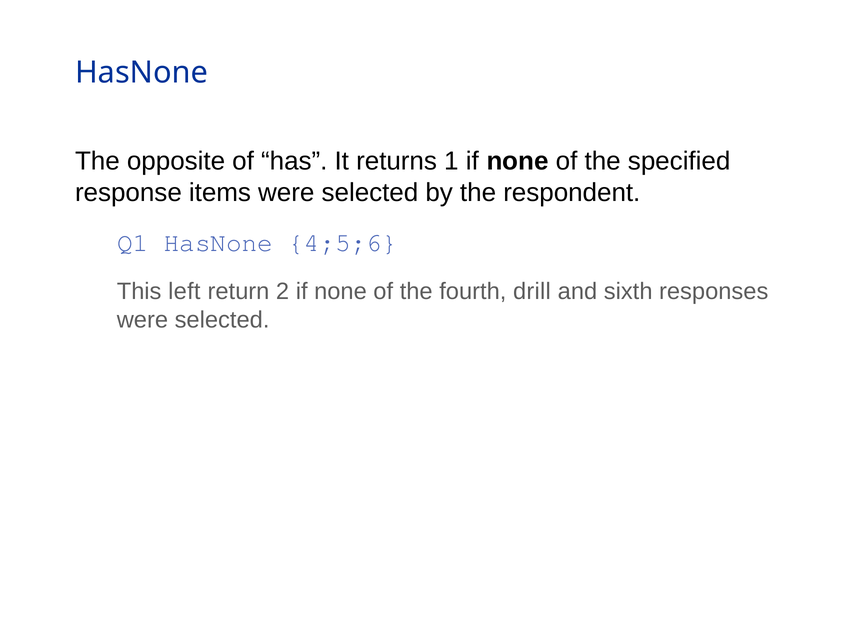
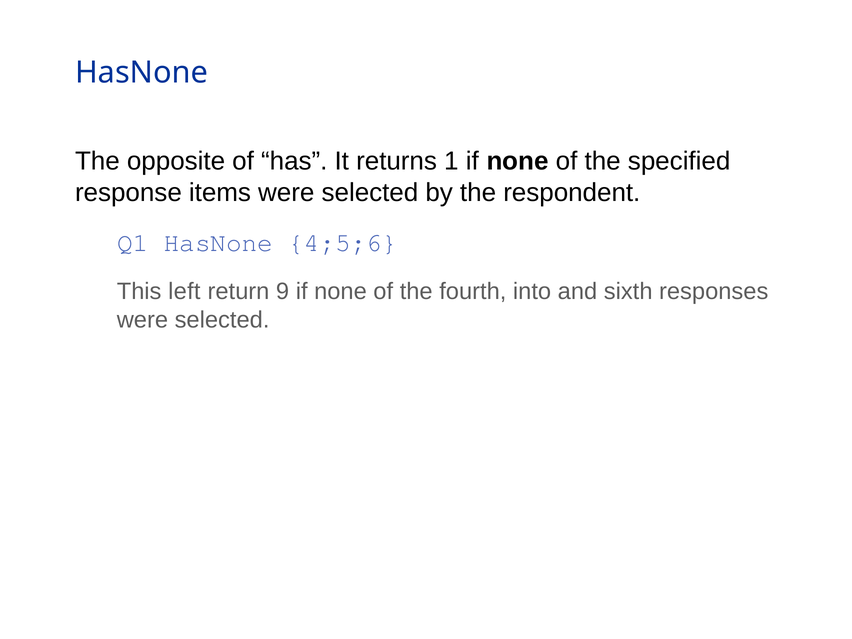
2: 2 -> 9 (283, 291)
drill: drill -> into (532, 291)
